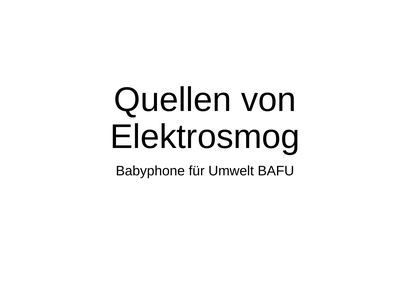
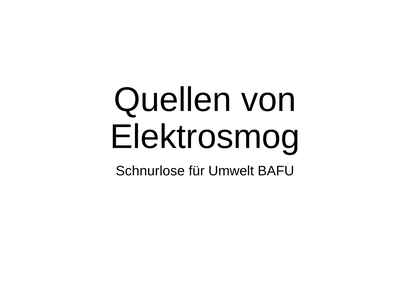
Babyphone: Babyphone -> Schnurlose (150, 171)
